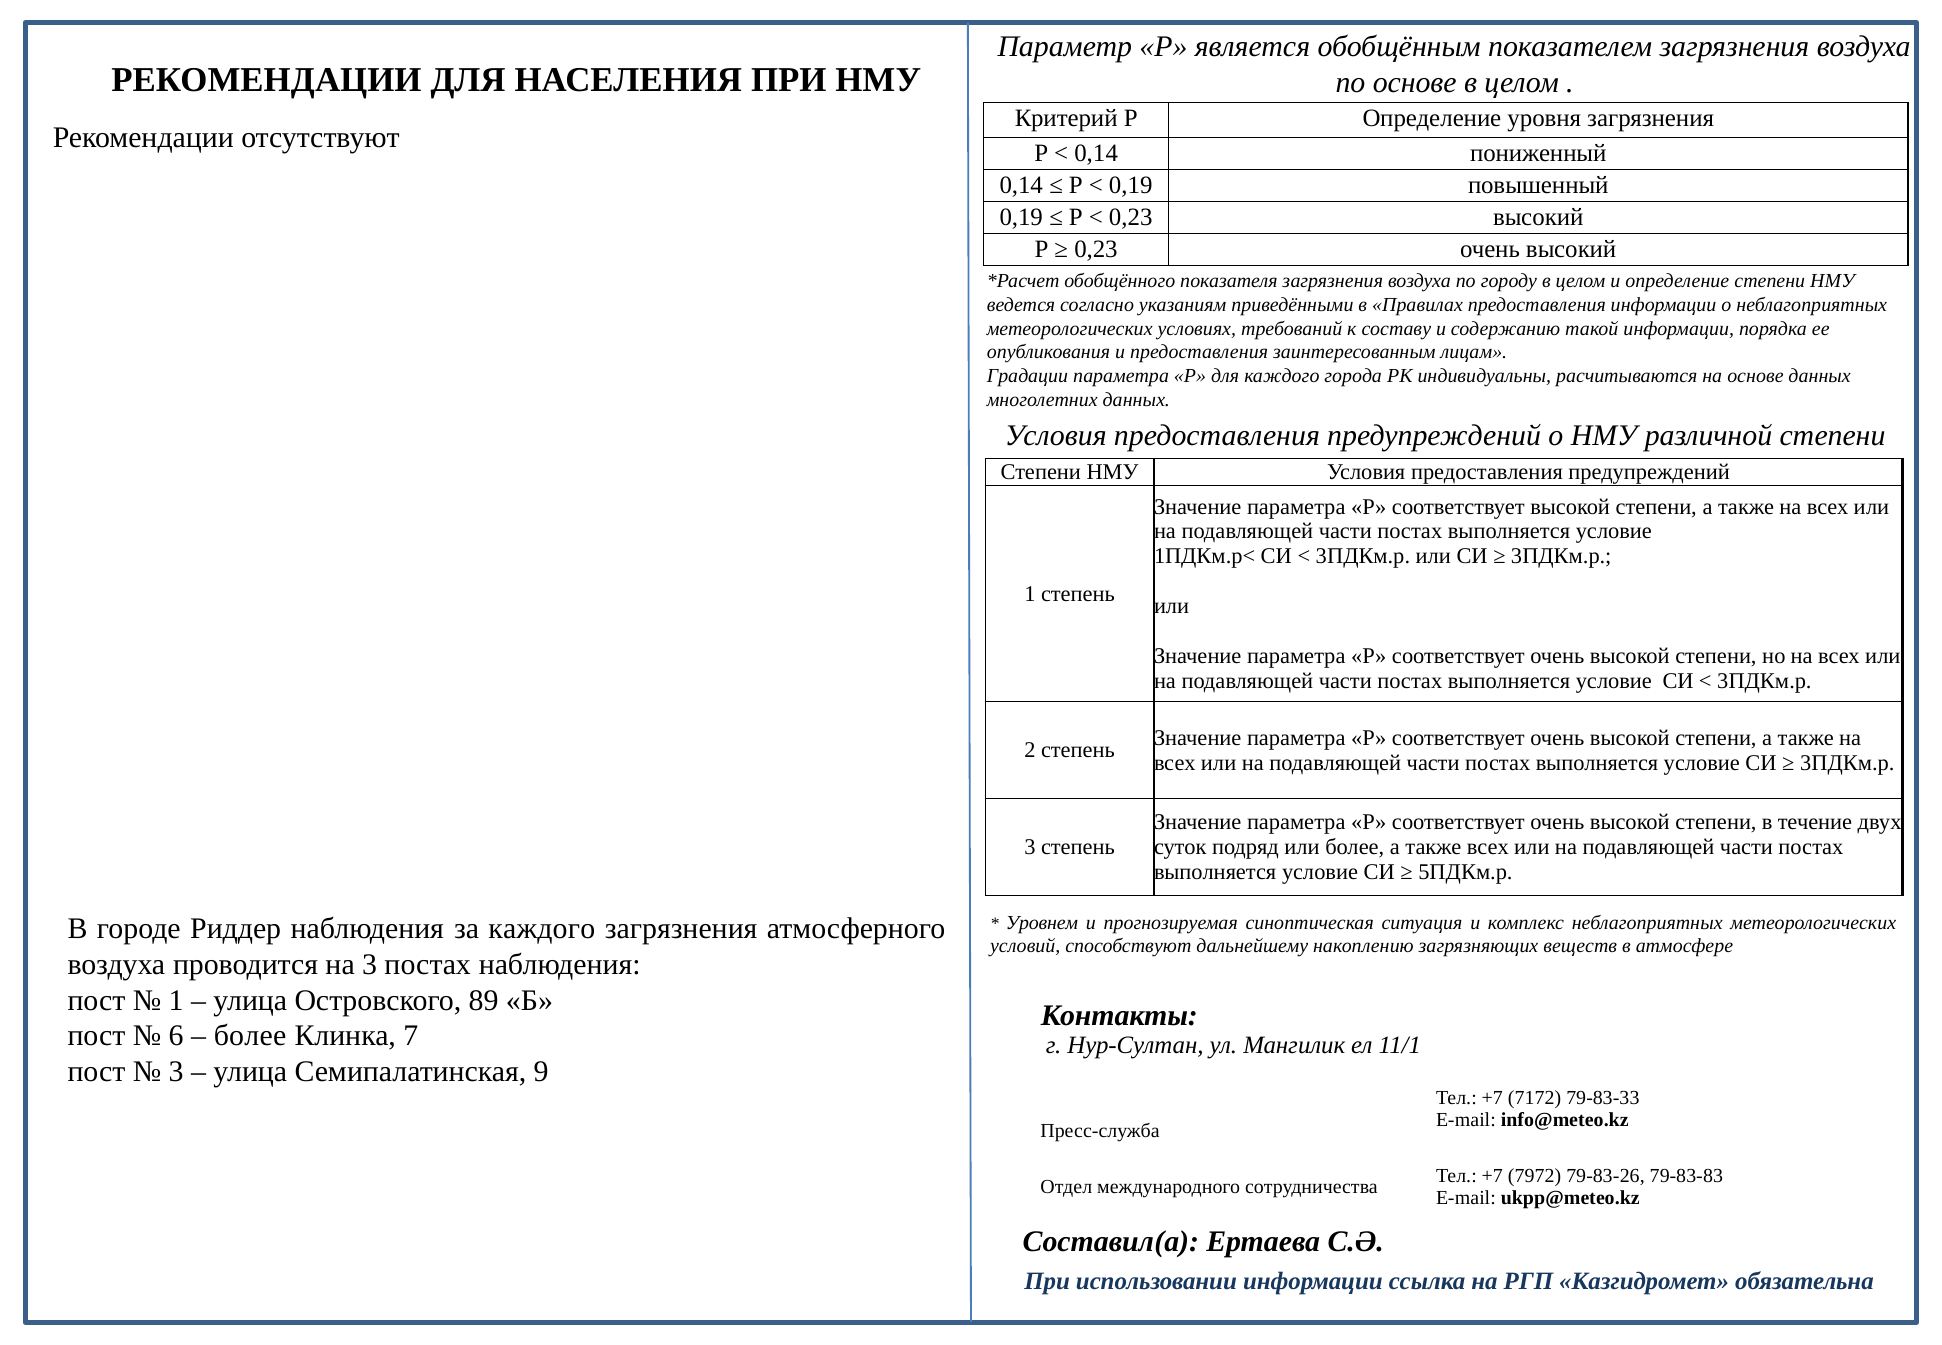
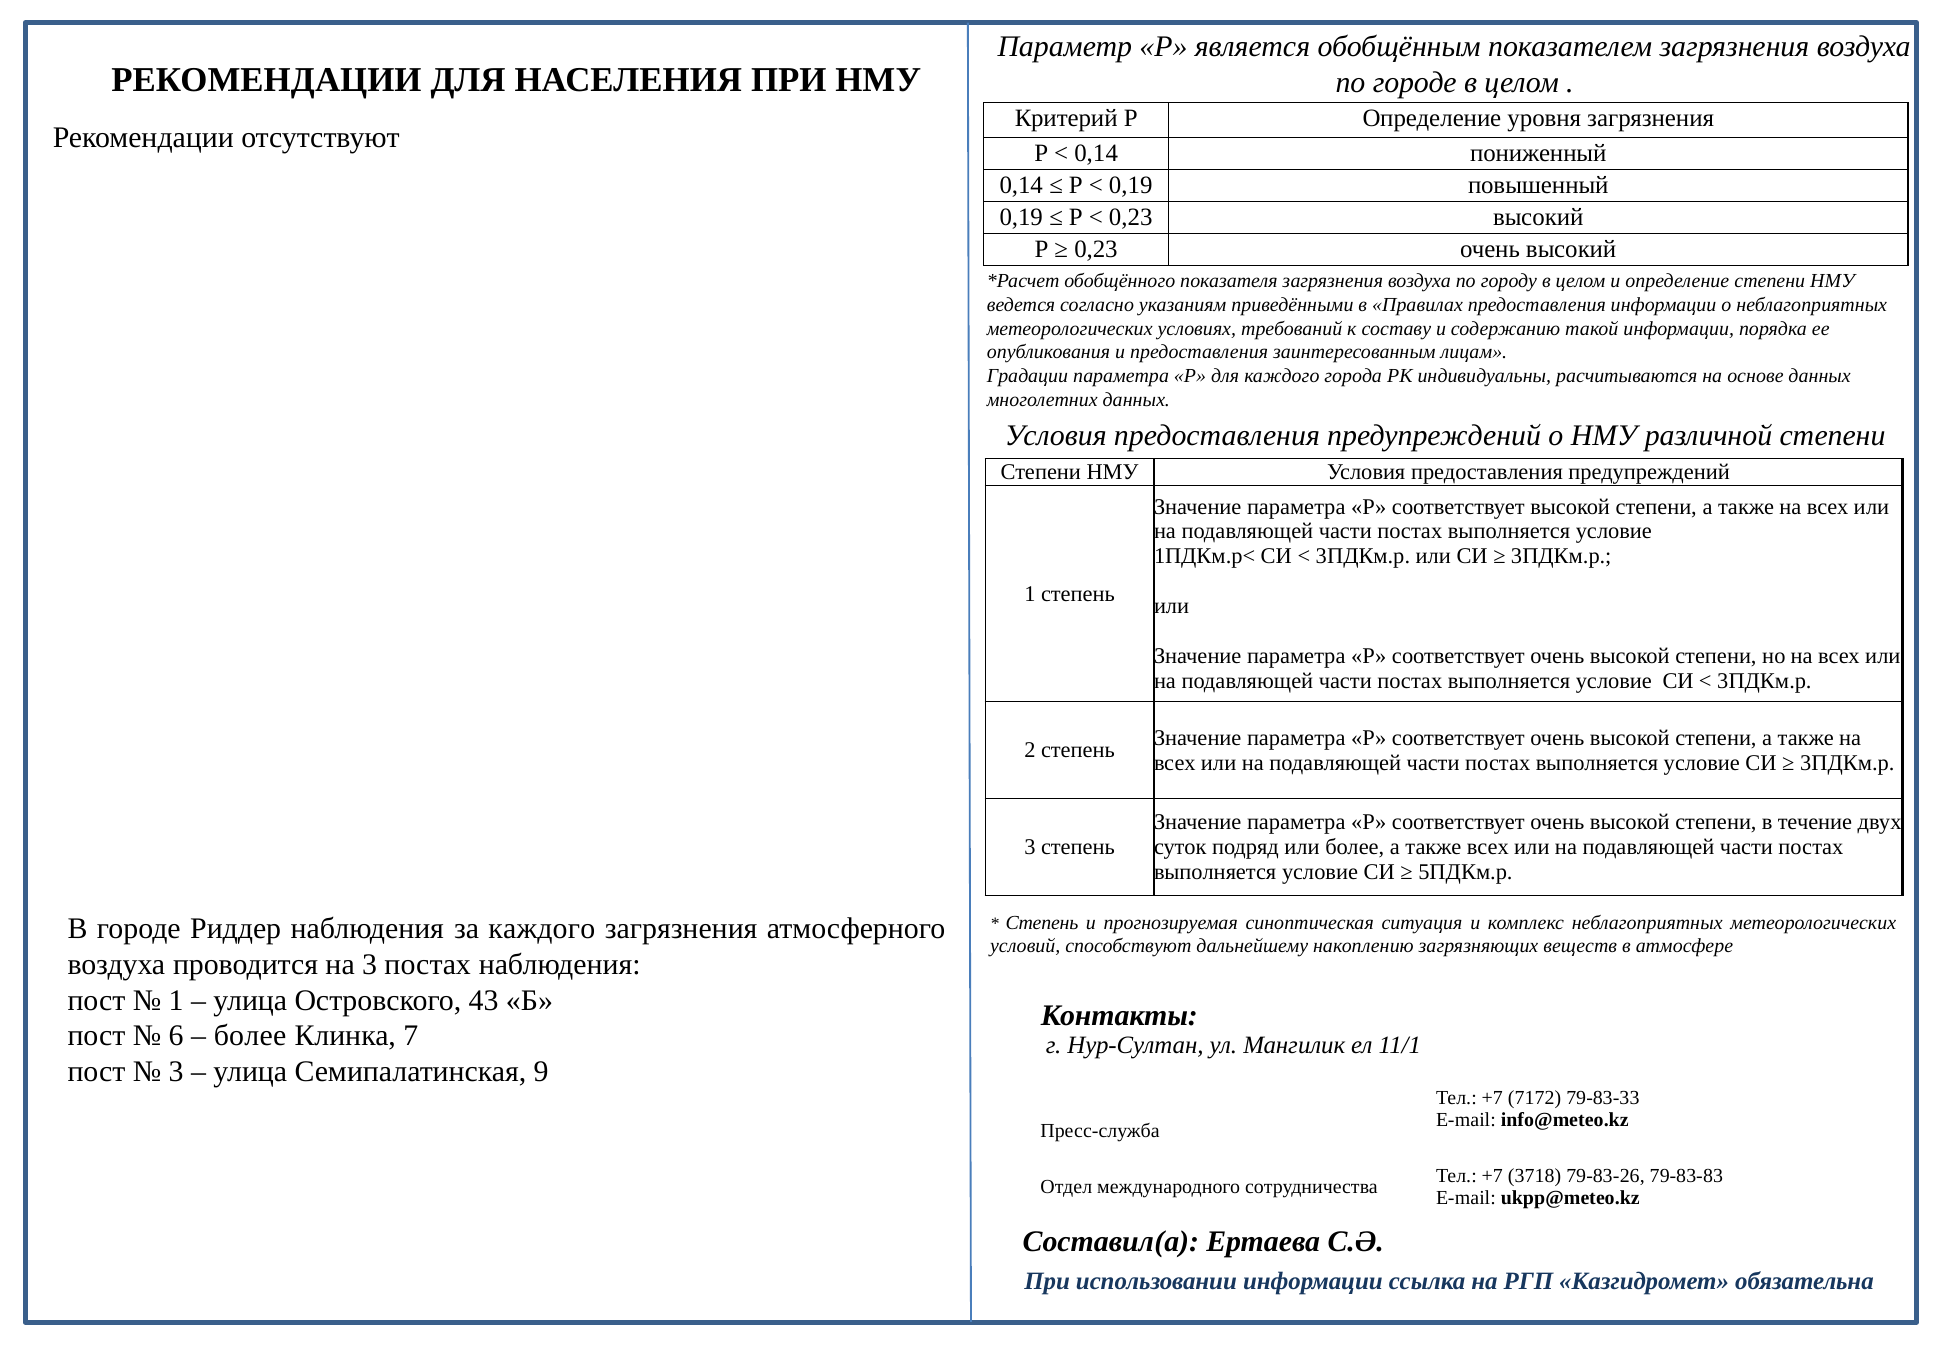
по основе: основе -> городе (1415, 83)
Уровнем: Уровнем -> Степень (1042, 922)
89: 89 -> 43 (484, 1000)
7972: 7972 -> 3718 (1535, 1175)
